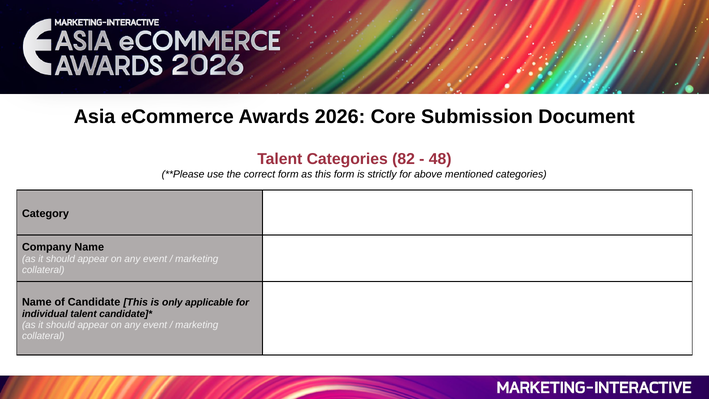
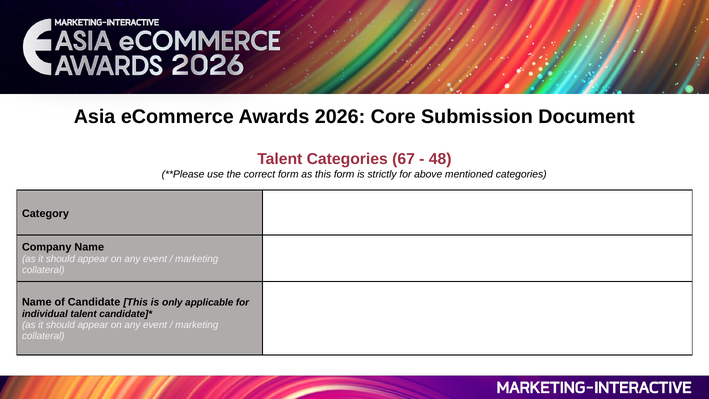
82: 82 -> 67 (404, 159)
